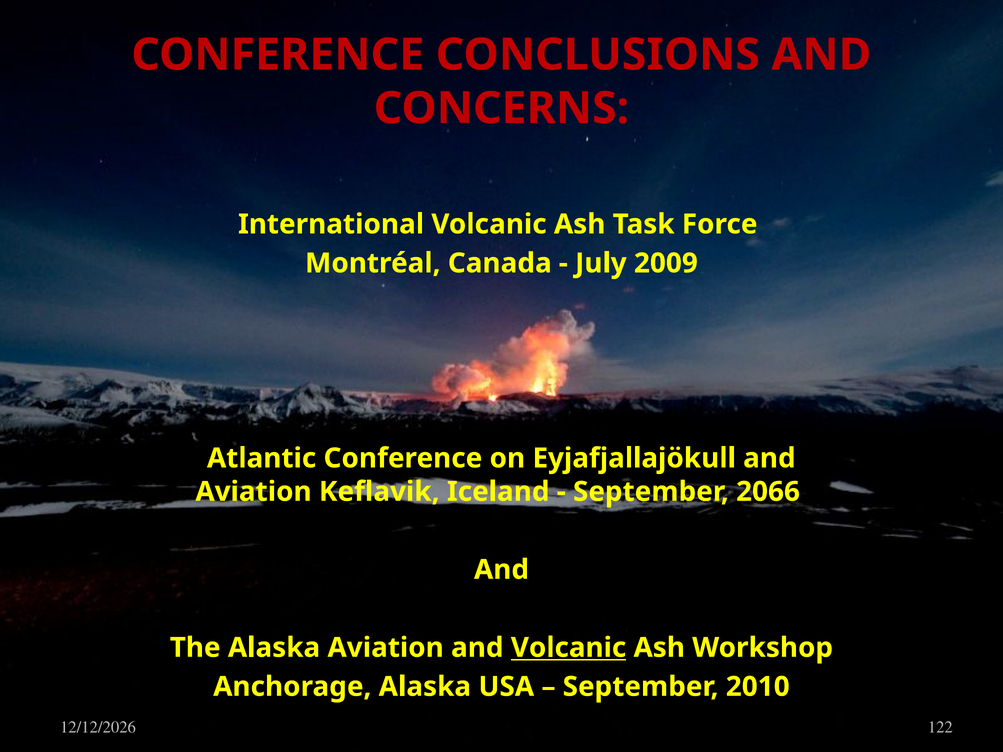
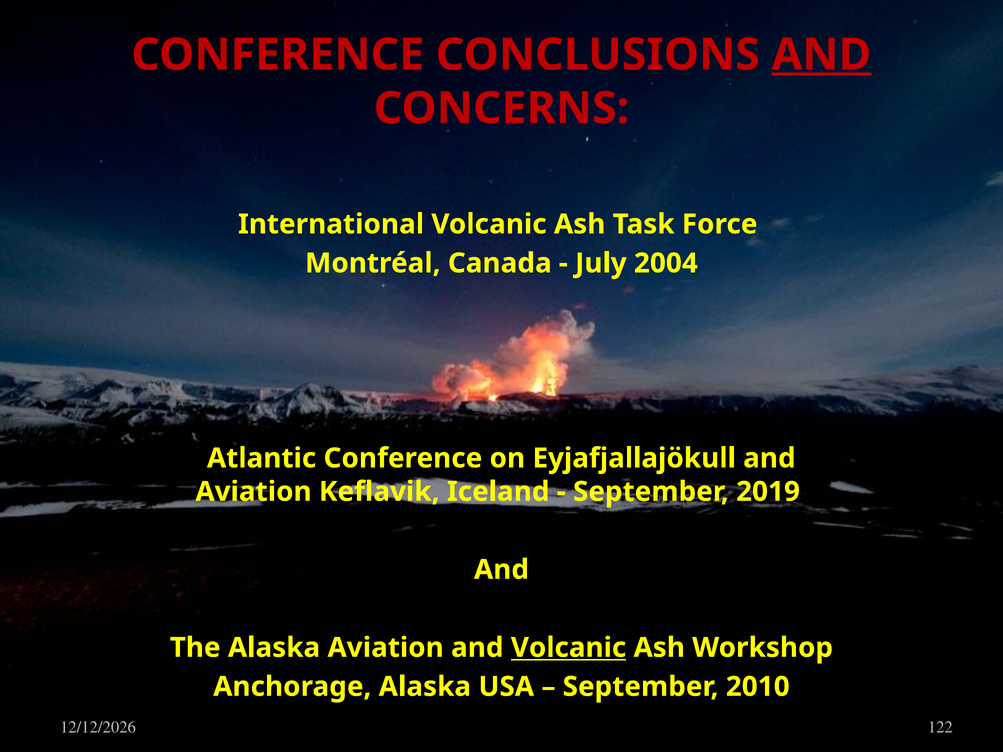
AND underline: none -> present (821, 55)
2009: 2009 -> 2004 (666, 263)
2066: 2066 -> 2019 (768, 492)
